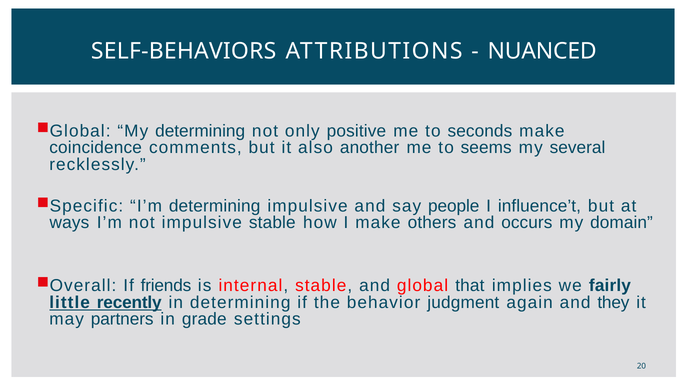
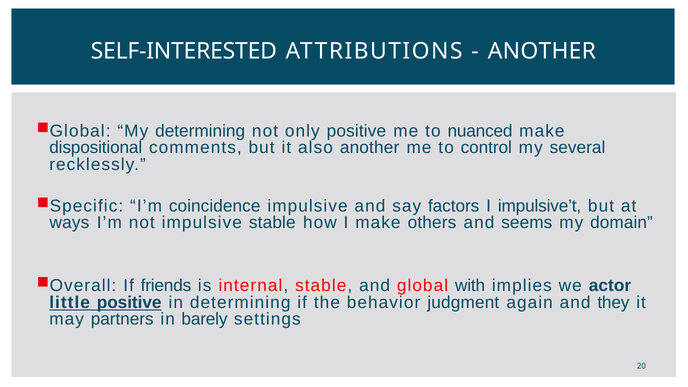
SELF-BEHAVIORS: SELF-BEHAVIORS -> SELF-INTERESTED (184, 51)
NUANCED: NUANCED -> ANOTHER (542, 51)
seconds: seconds -> nuanced (480, 131)
coincidence: coincidence -> dispositional (96, 148)
seems: seems -> control (486, 148)
I’m determining: determining -> coincidence (215, 206)
people: people -> factors (454, 206)
influence’t: influence’t -> impulsive’t (540, 206)
occurs: occurs -> seems (527, 223)
that: that -> with (470, 286)
fairly: fairly -> actor (610, 286)
little recently: recently -> positive (129, 302)
grade: grade -> barely (204, 319)
